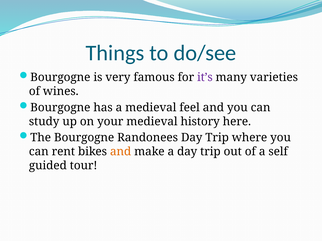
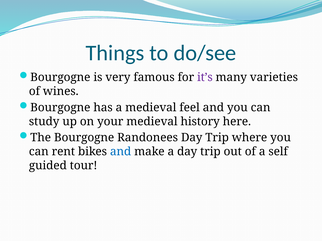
and colour: orange -> blue (121, 152)
